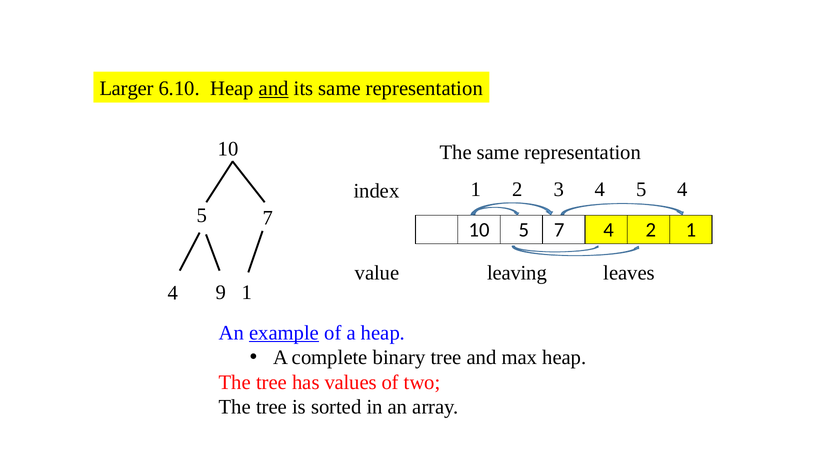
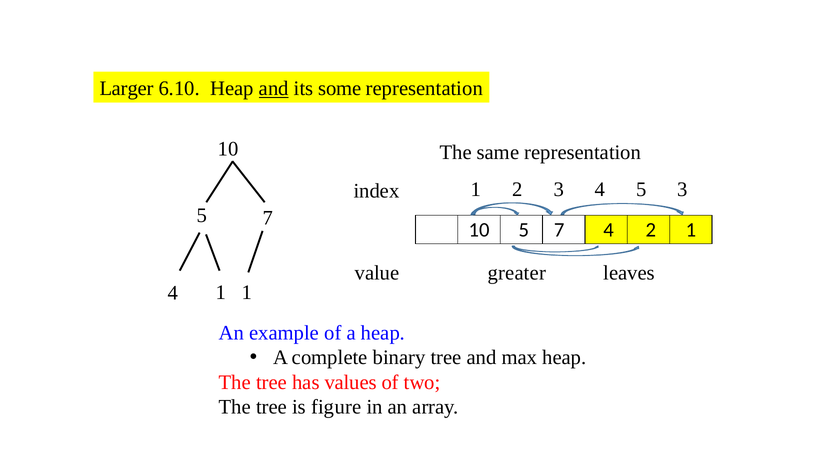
its same: same -> some (340, 89)
5 4: 4 -> 3 (682, 190)
leaving: leaving -> greater (517, 273)
4 9: 9 -> 1 (221, 293)
example underline: present -> none (284, 333)
sorted: sorted -> figure (336, 408)
